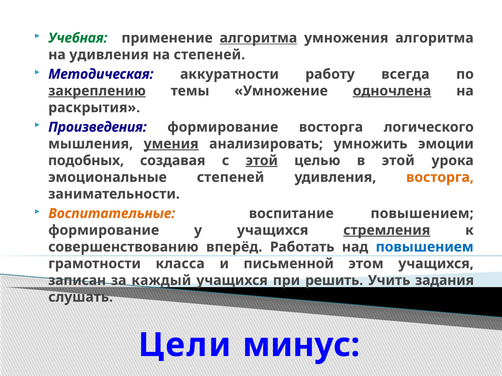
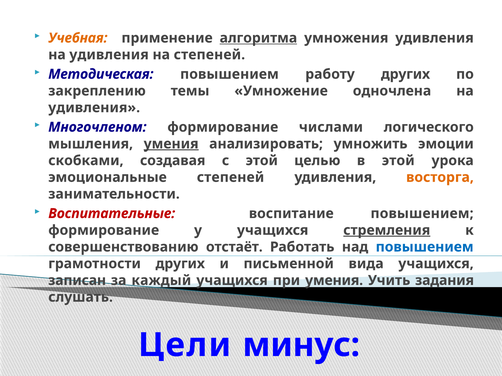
Учебная colour: green -> orange (78, 38)
умножения алгоритма: алгоритма -> удивления (434, 38)
Методическая аккуратности: аккуратности -> повышением (229, 74)
работу всегда: всегда -> других (405, 74)
закреплению underline: present -> none (97, 91)
одночлена underline: present -> none (392, 91)
раскрытия: раскрытия -> удивления (94, 108)
Произведения: Произведения -> Многочленом (97, 127)
формирование восторга: восторга -> числами (331, 127)
подобных: подобных -> скобками (86, 161)
этой underline: present -> none (262, 161)
Воспитательные colour: orange -> red (112, 214)
вперёд: вперёд -> отстаёт (234, 247)
грамотности класса: класса -> других (180, 264)
этом: этом -> вида (366, 264)
при решить: решить -> умения (334, 281)
